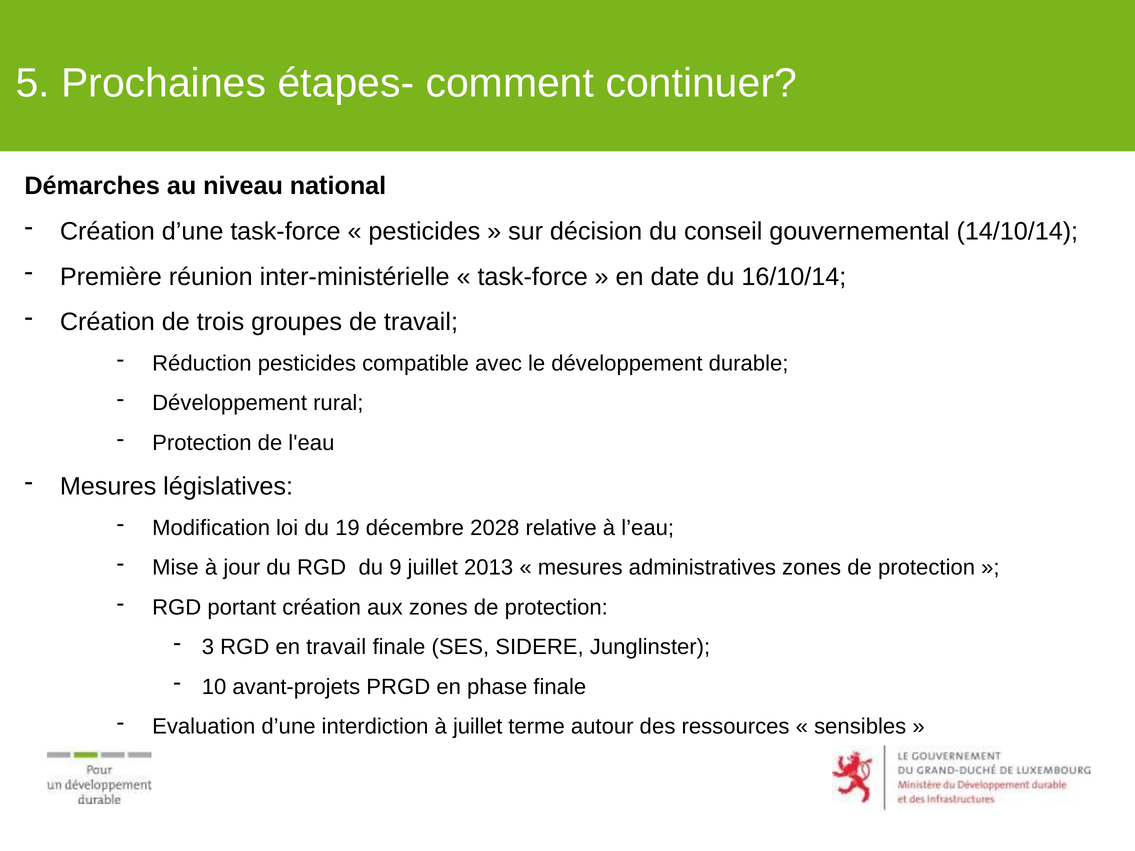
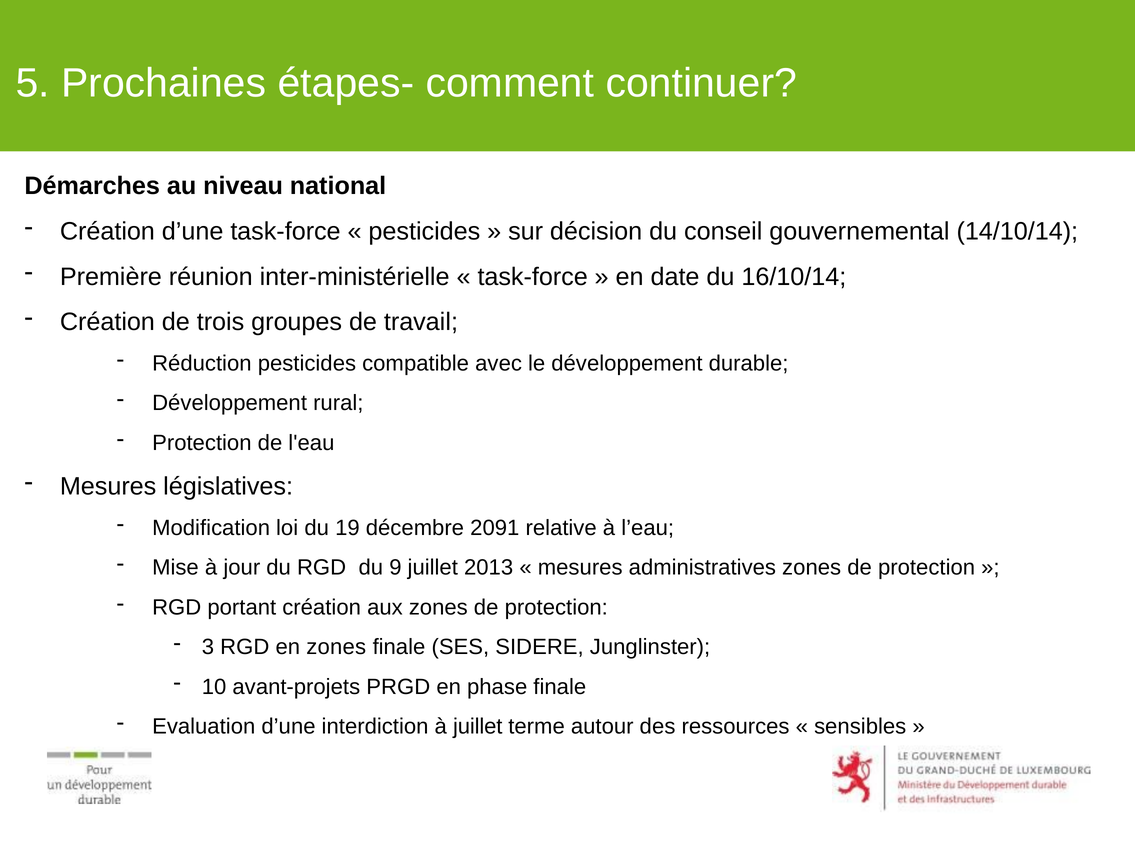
2028: 2028 -> 2091 (495, 528)
en travail: travail -> zones (336, 647)
